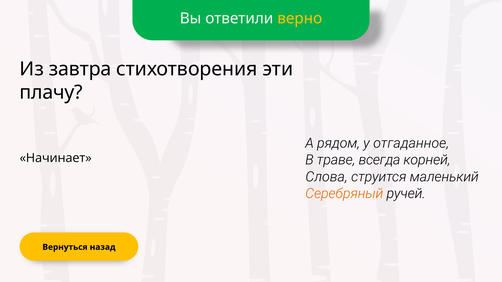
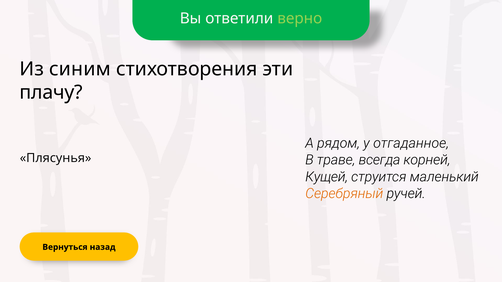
верно colour: yellow -> light green (300, 19)
завтра: завтра -> синим (80, 69)
Начинает: Начинает -> Плясунья (56, 158)
Слова: Слова -> Кущей (327, 177)
